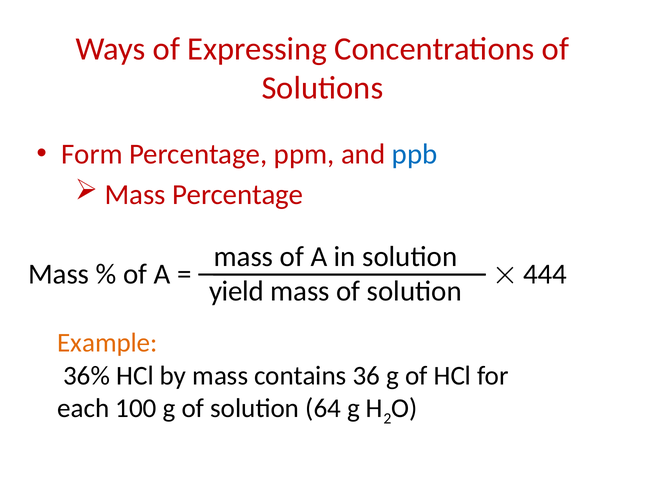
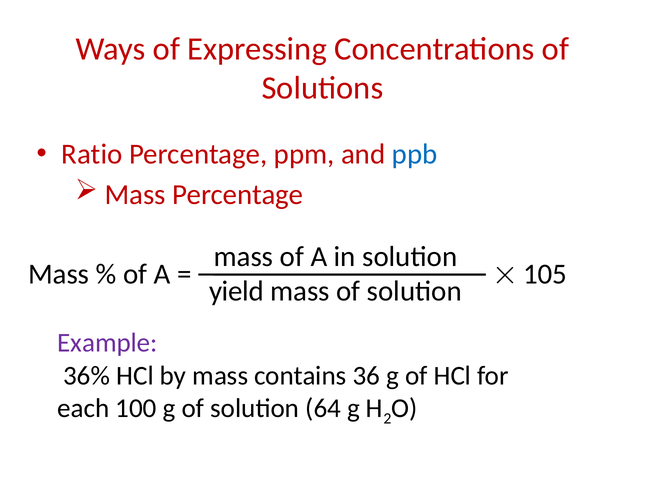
Form: Form -> Ratio (92, 154)
444: 444 -> 105 (545, 274)
Example colour: orange -> purple (107, 342)
